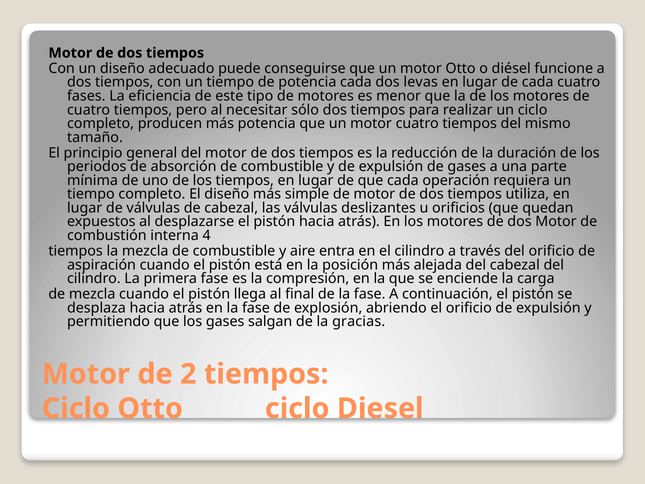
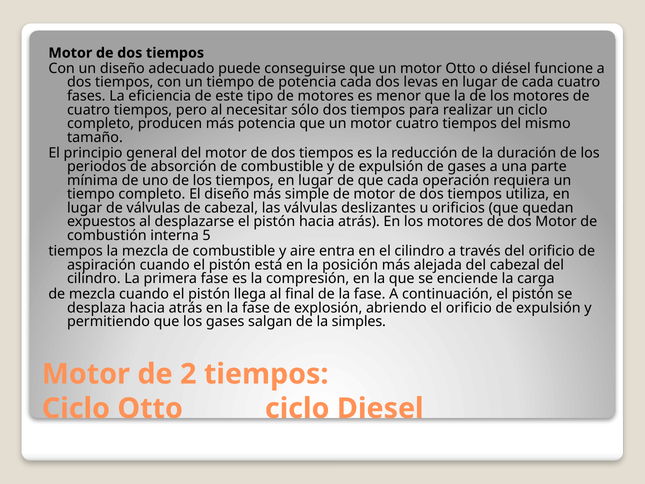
4: 4 -> 5 (207, 235)
gracias: gracias -> simples (359, 322)
